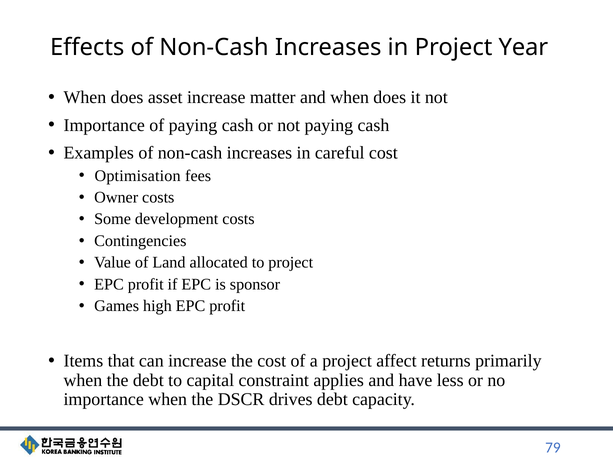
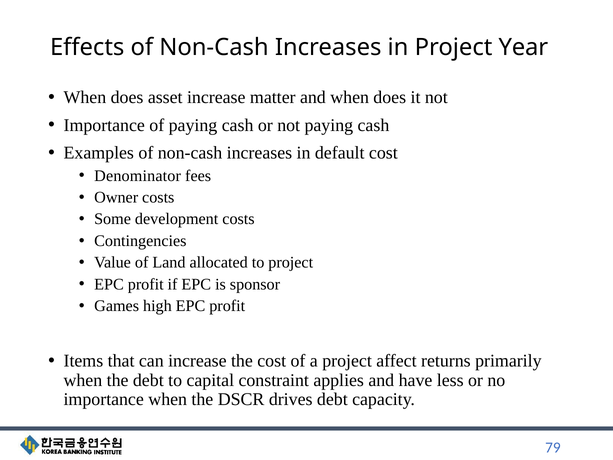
careful: careful -> default (340, 153)
Optimisation: Optimisation -> Denominator (138, 176)
